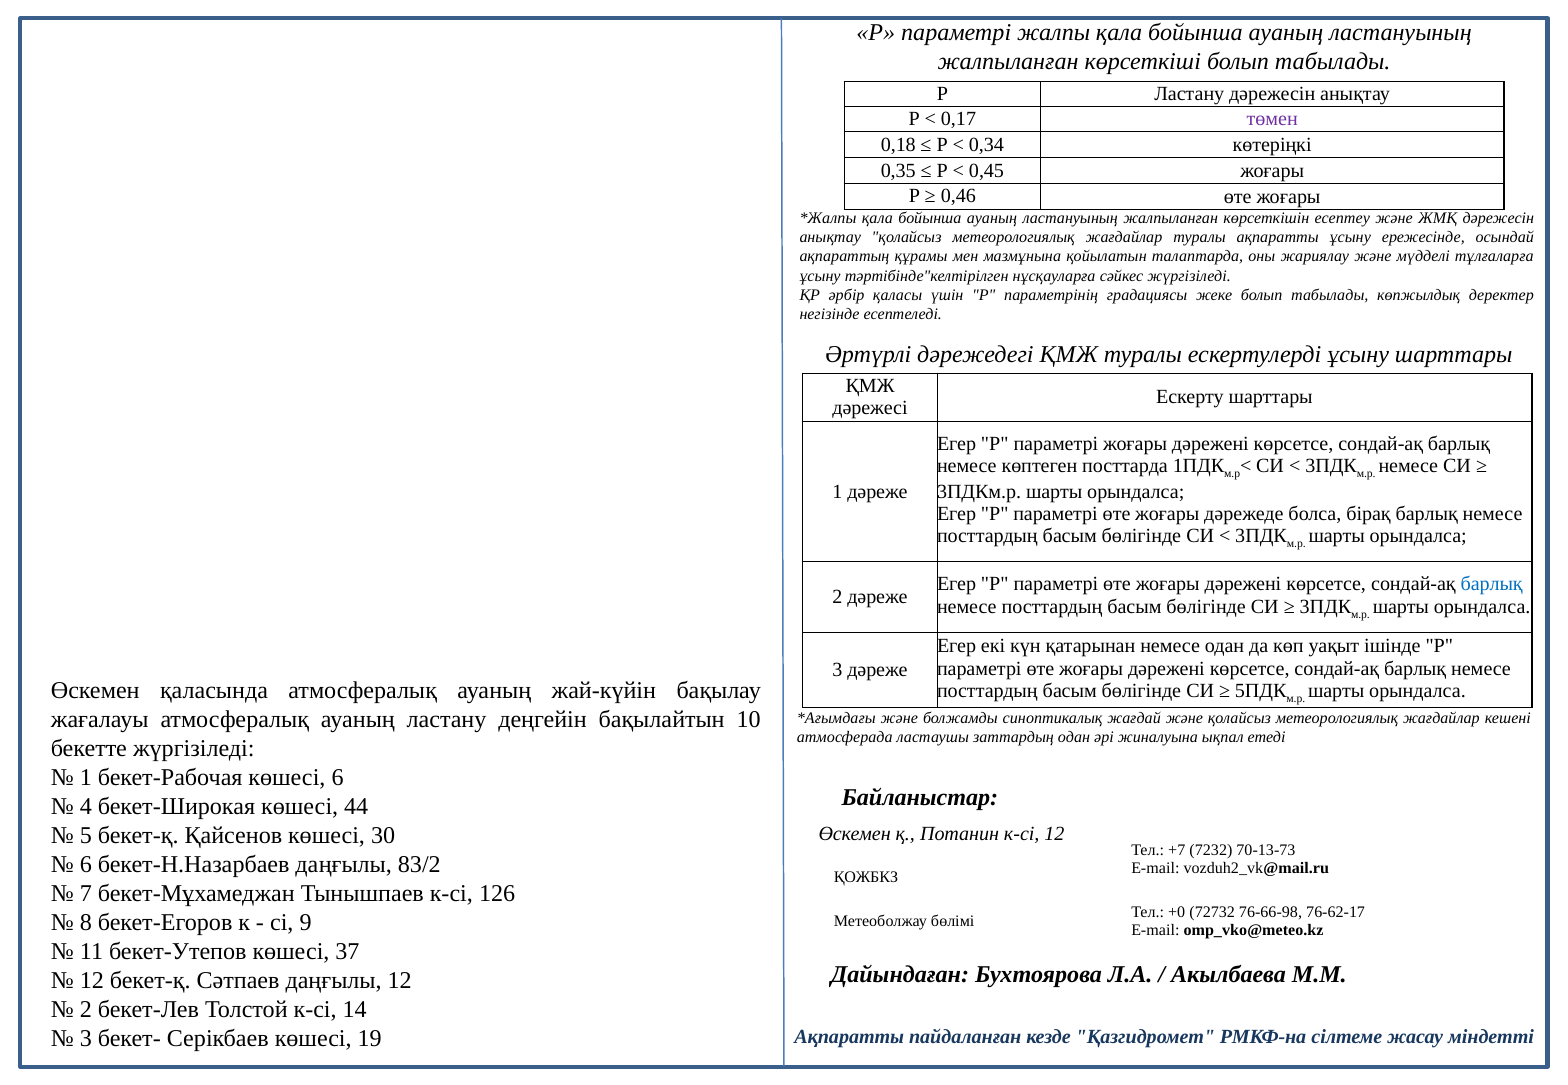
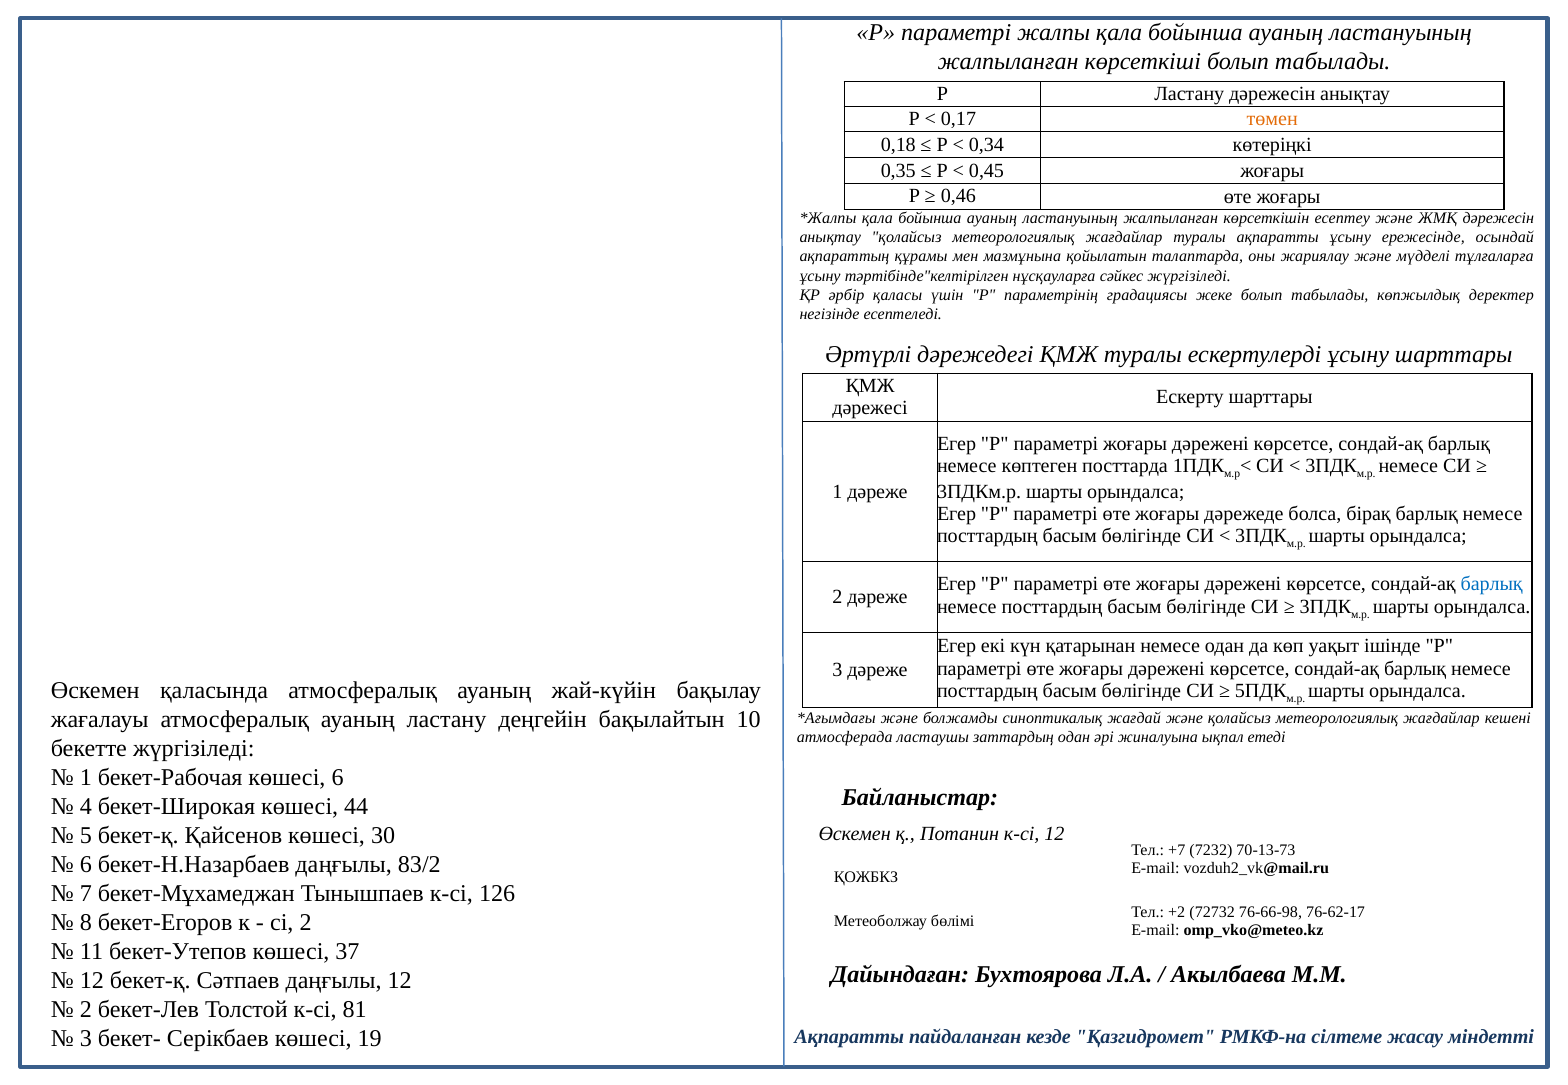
төмен colour: purple -> orange (1272, 119)
+0: +0 -> +2 (1177, 913)
сі 9: 9 -> 2 (306, 923)
14: 14 -> 81 (355, 1010)
